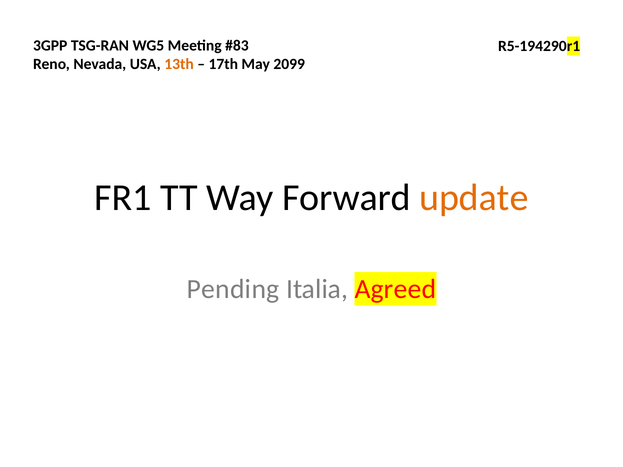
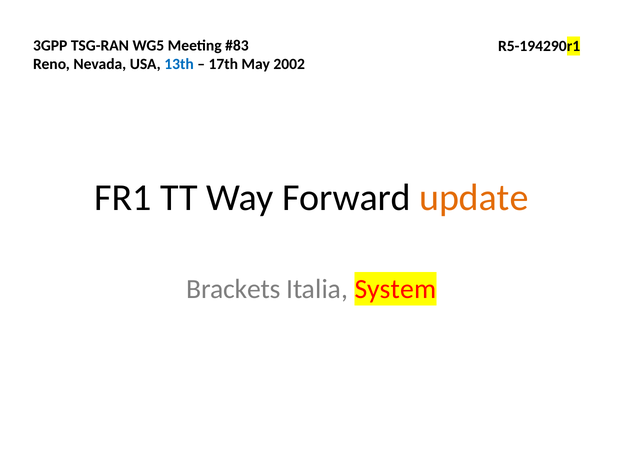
13th colour: orange -> blue (179, 64)
2099: 2099 -> 2002 (289, 64)
Pending: Pending -> Brackets (233, 289)
Agreed: Agreed -> System (395, 289)
